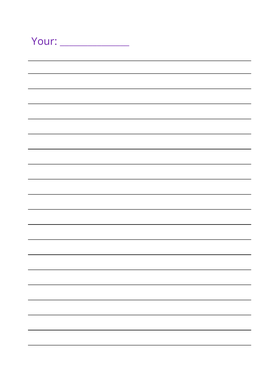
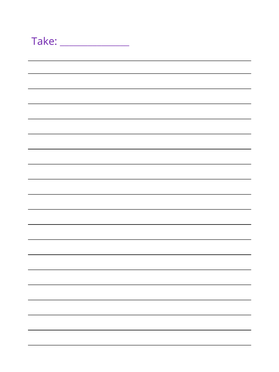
Your: Your -> Take (44, 42)
